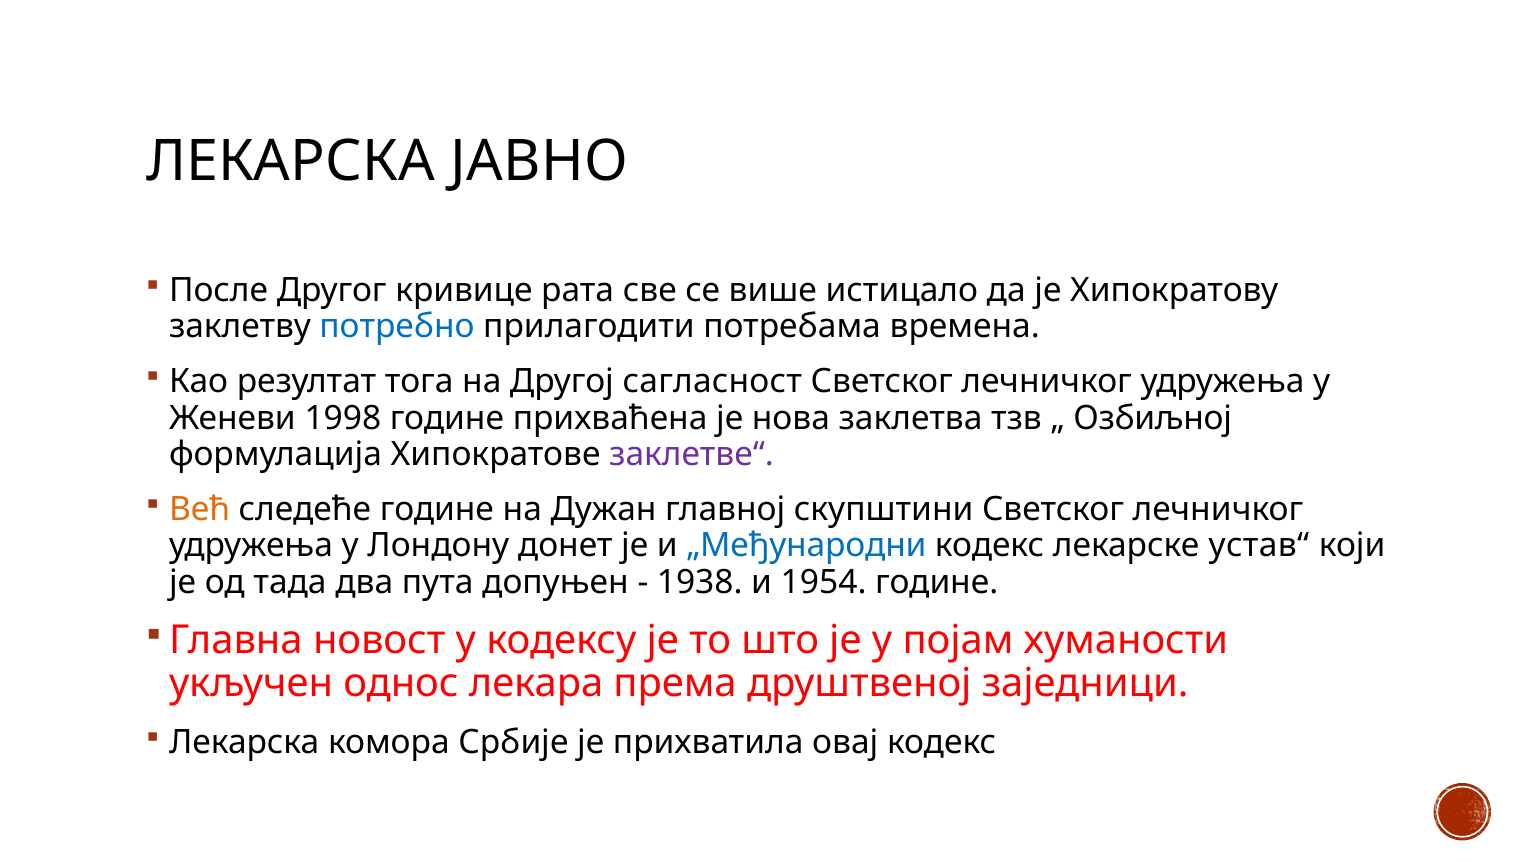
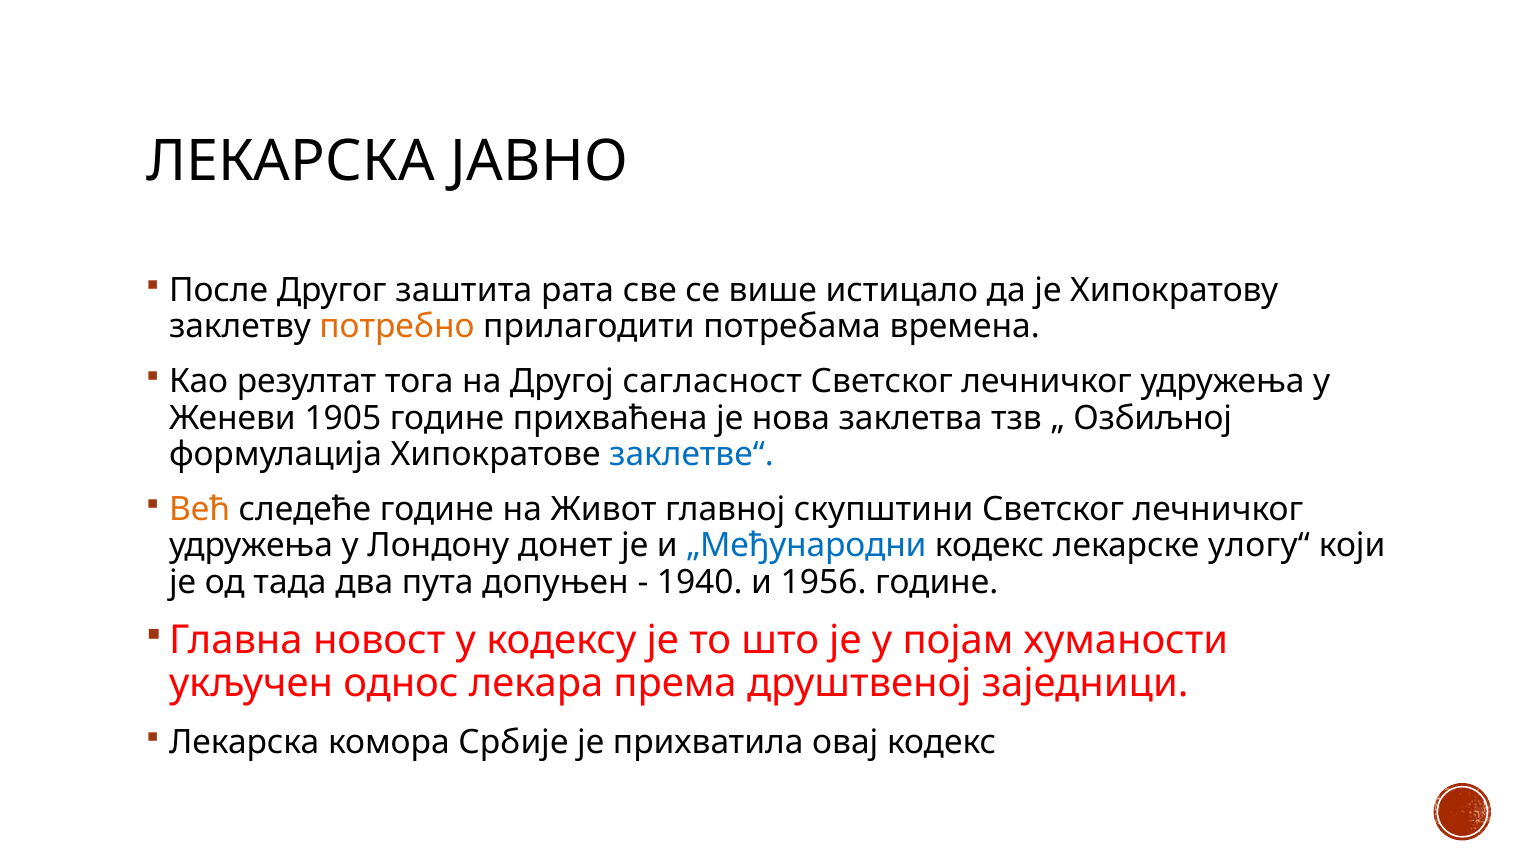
кривице: кривице -> заштита (464, 290)
потребно colour: blue -> orange (397, 327)
1998: 1998 -> 1905 (343, 418)
заклетве“ colour: purple -> blue (691, 454)
Дужан: Дужан -> Живот (603, 510)
устав“: устав“ -> улогу“ (1259, 546)
1938: 1938 -> 1940 (700, 582)
1954: 1954 -> 1956 (824, 582)
